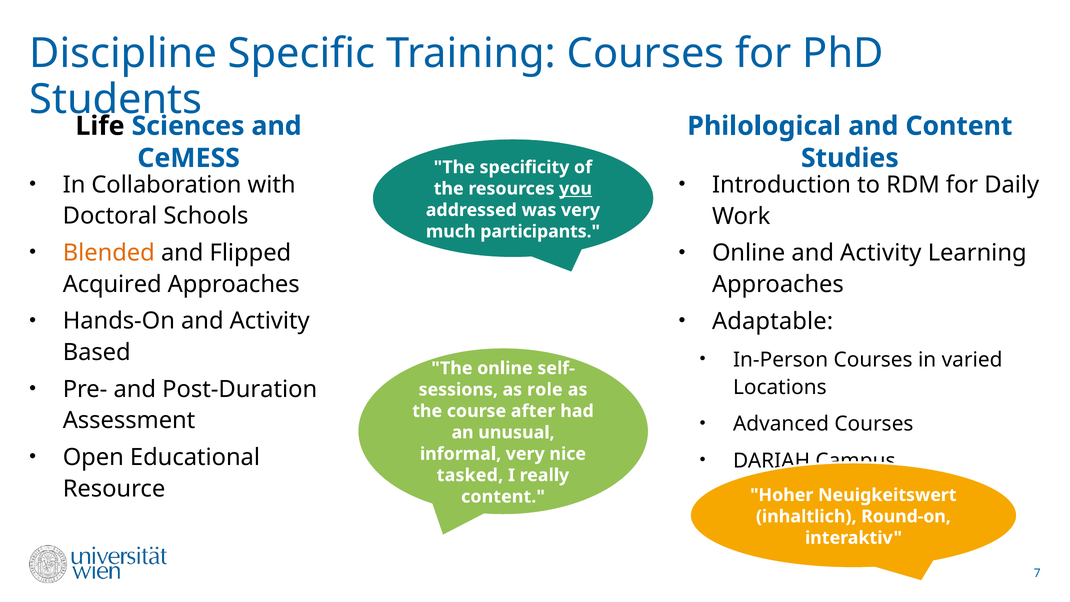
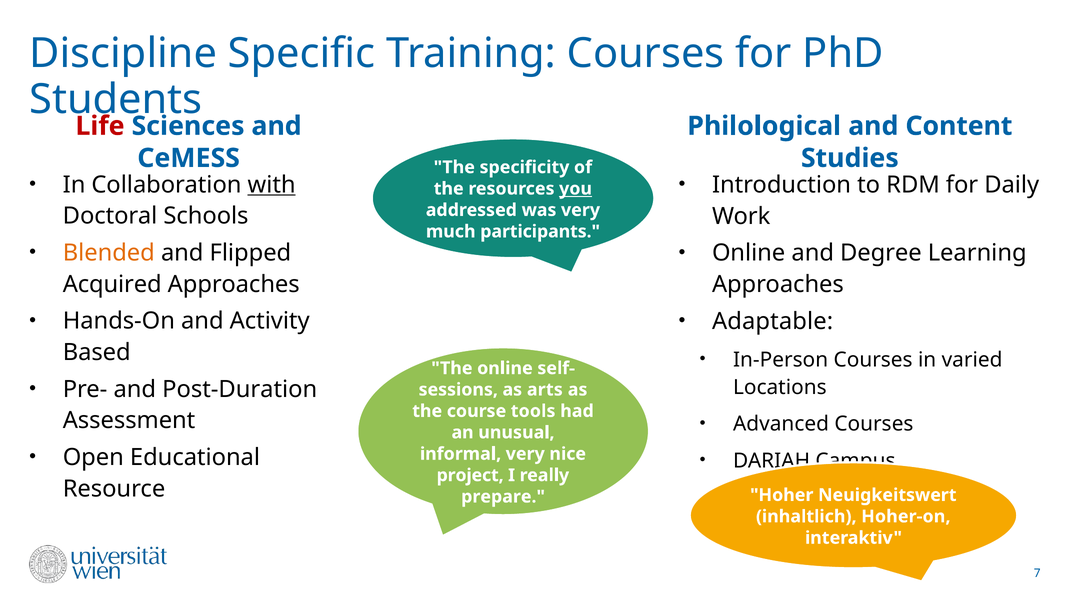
Life colour: black -> red (100, 126)
with underline: none -> present (272, 185)
Online and Activity: Activity -> Degree (881, 253)
role: role -> arts (545, 390)
after: after -> tools (533, 411)
tasked: tasked -> project (470, 475)
content: content -> prepare (503, 497)
Round-on: Round-on -> Hoher-on (906, 516)
